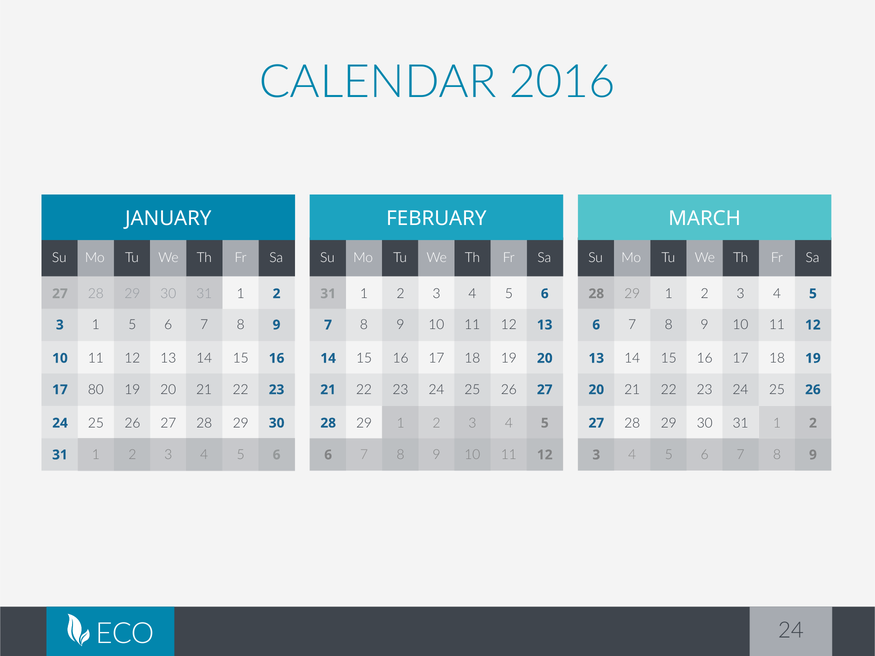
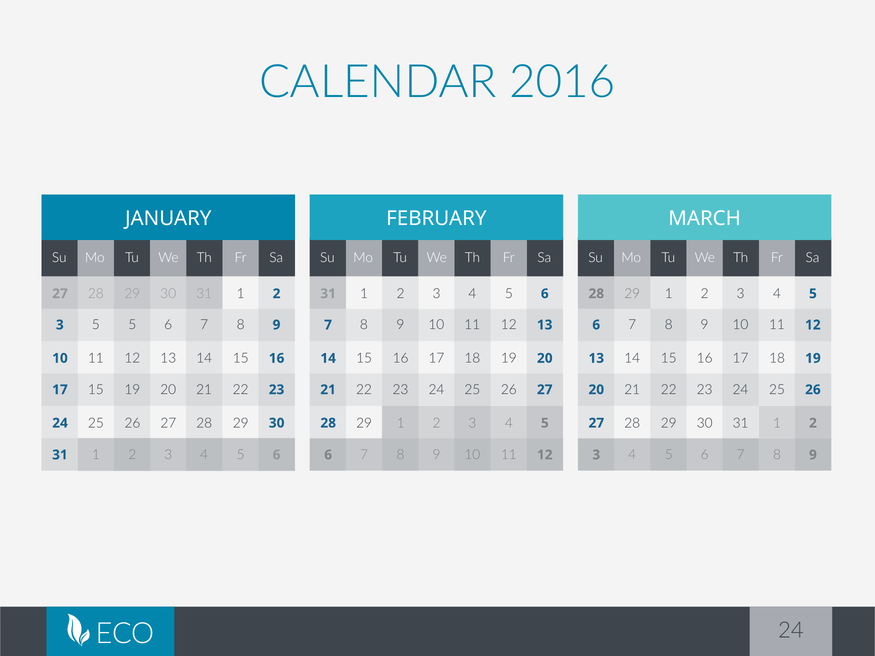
1: 1 -> 5 (96, 325)
80: 80 -> 15 (96, 390)
